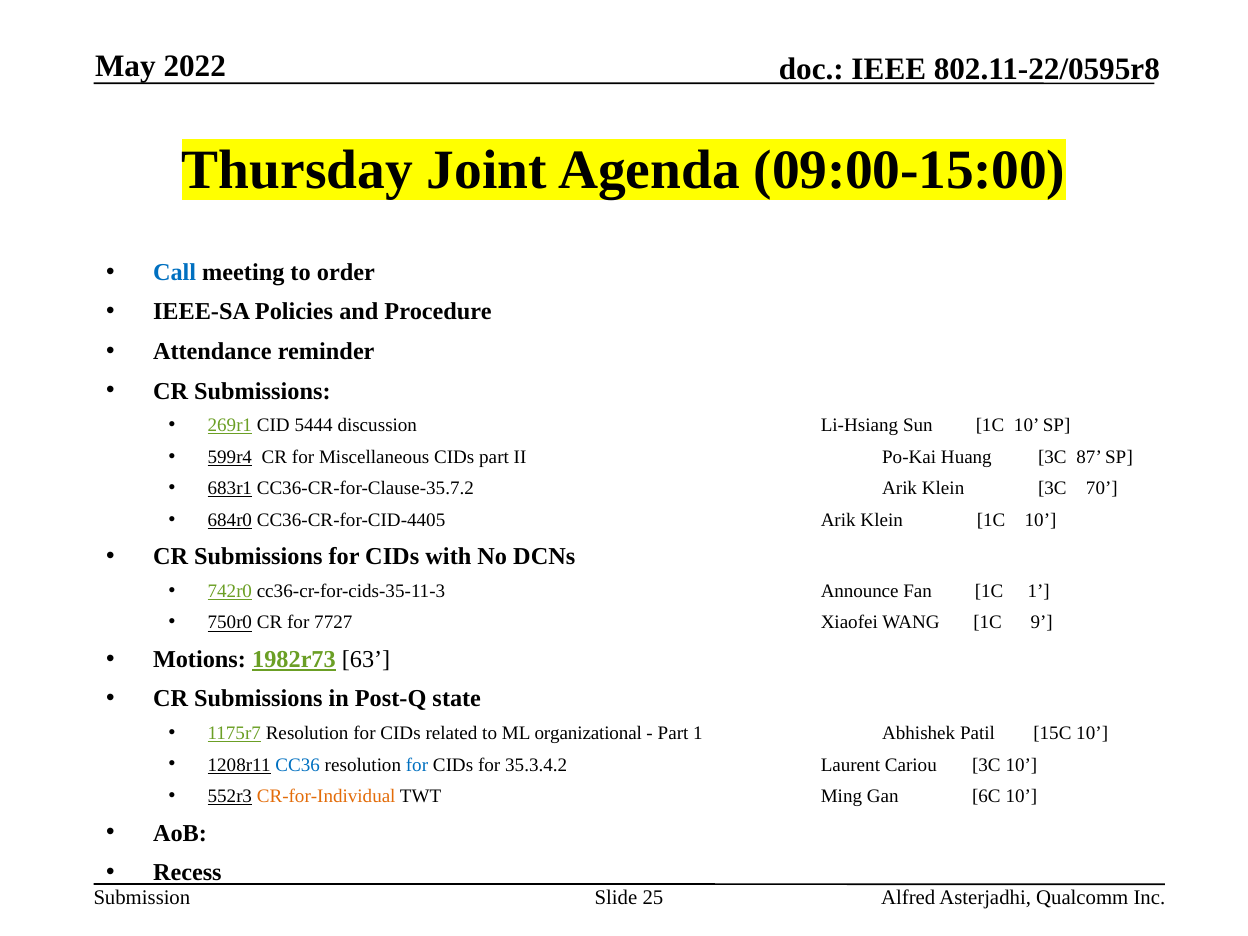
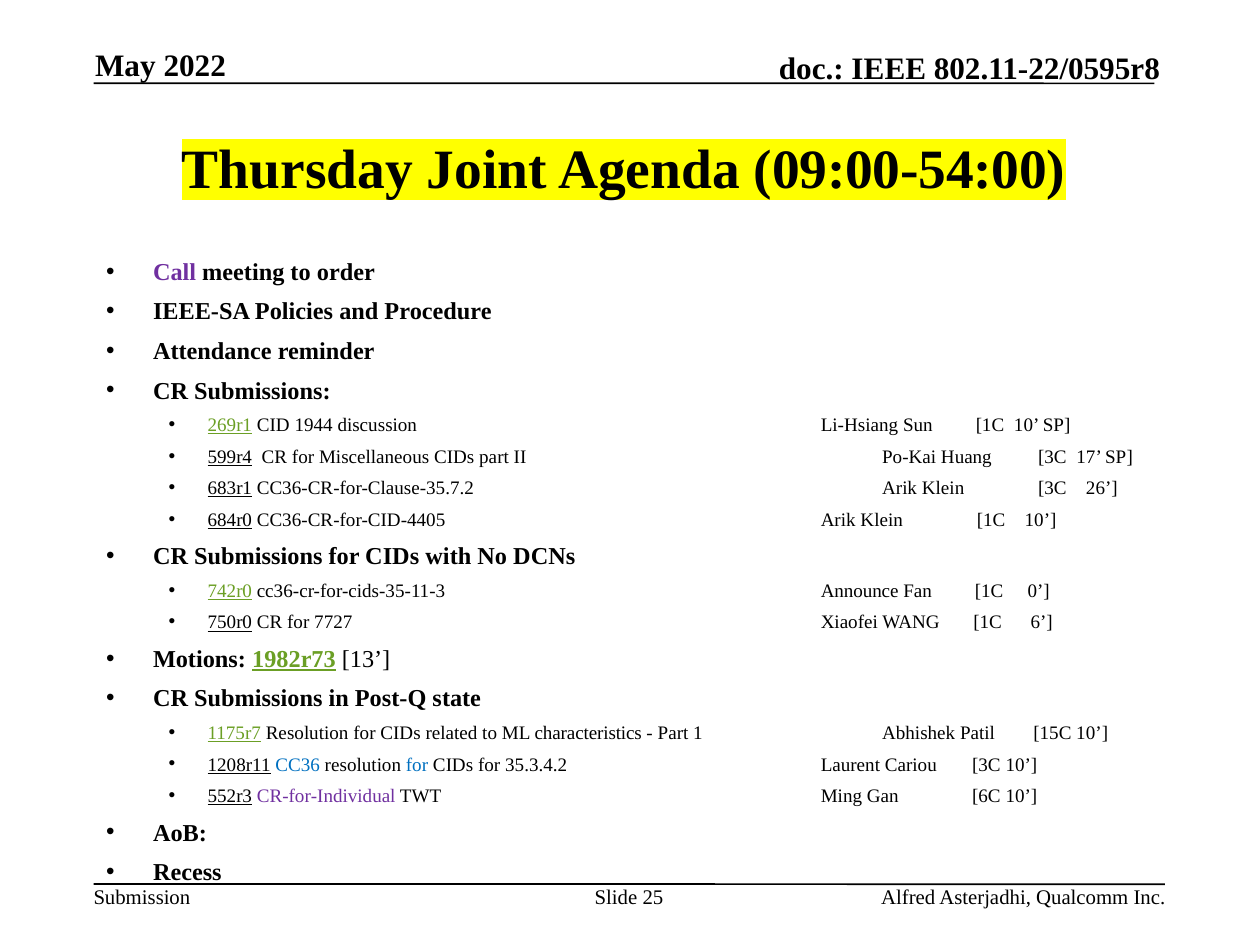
09:00-15:00: 09:00-15:00 -> 09:00-54:00 (910, 170)
Call colour: blue -> purple (175, 272)
5444: 5444 -> 1944 (314, 425)
87: 87 -> 17 (1089, 457)
70: 70 -> 26 (1102, 488)
1C 1: 1 -> 0 (1039, 591)
9: 9 -> 6 (1042, 623)
63: 63 -> 13 (366, 659)
organizational: organizational -> characteristics (588, 733)
CR-for-Individual colour: orange -> purple (326, 796)
